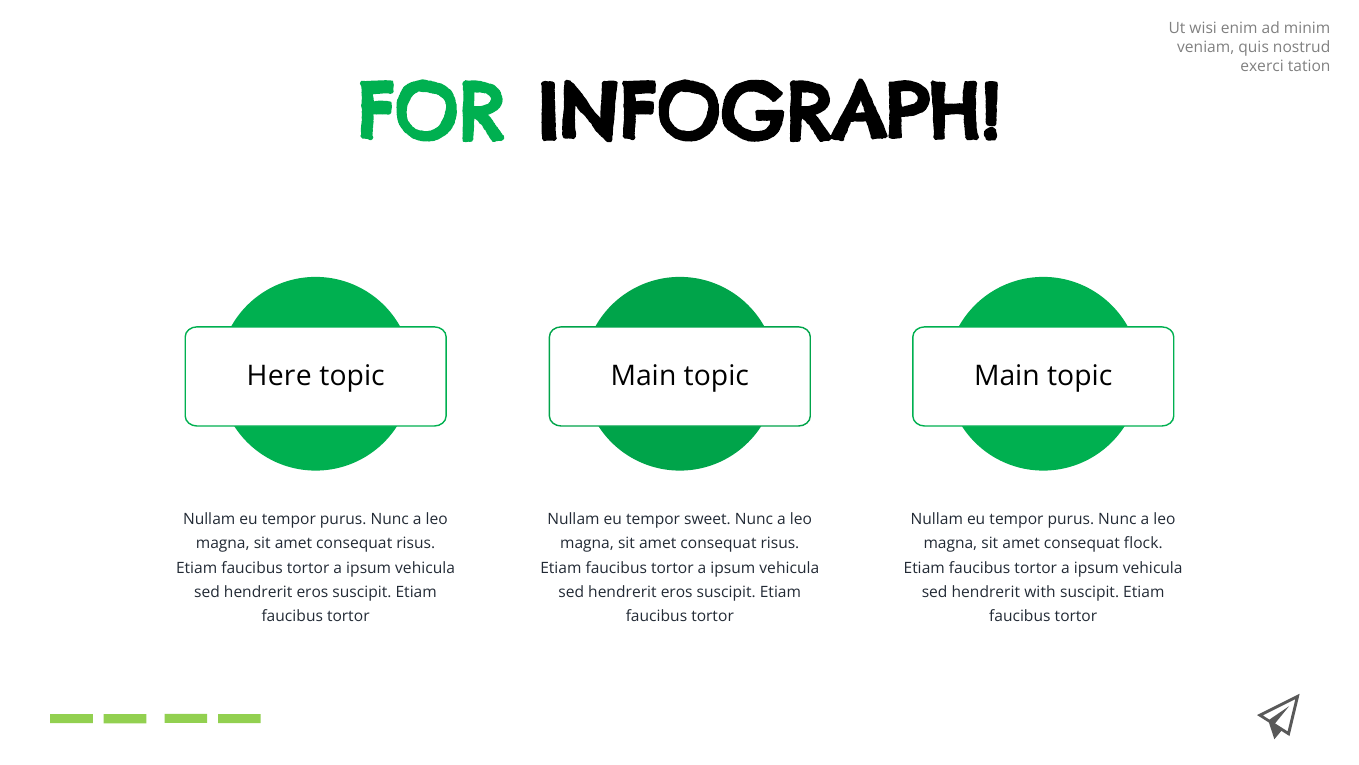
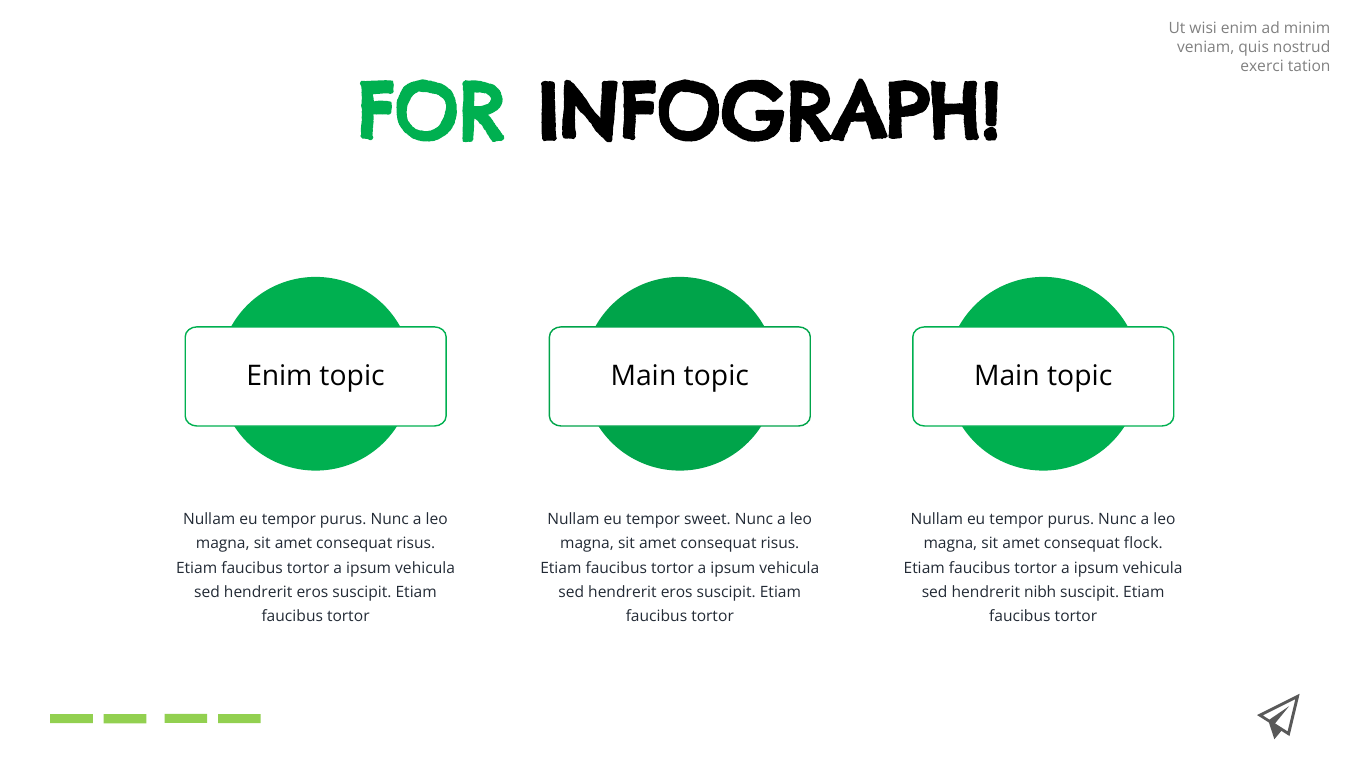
Here: Here -> Enim (279, 376)
with: with -> nibh (1040, 592)
